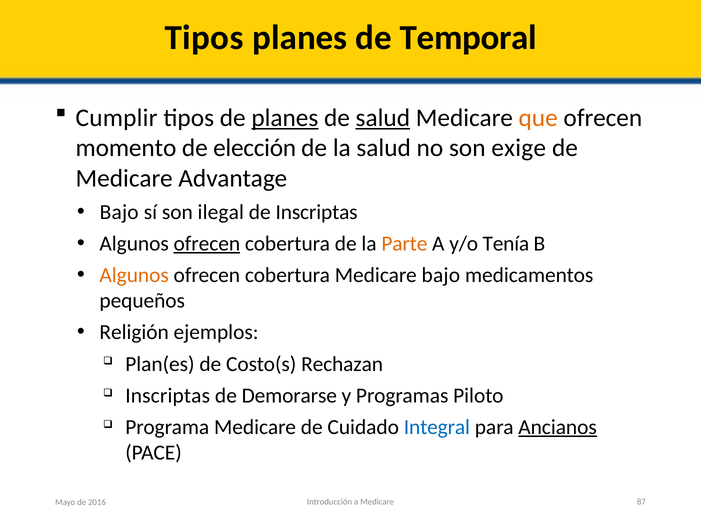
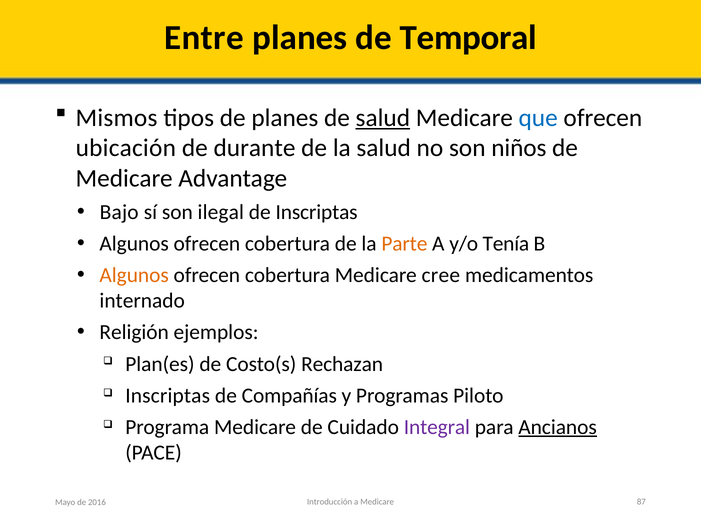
Tipos: Tipos -> Entre (204, 38)
Cumplir: Cumplir -> Mismos (117, 118)
planes underline: present -> none (285, 118)
que colour: orange -> blue (538, 118)
momento: momento -> ubicación (126, 148)
elección: elección -> durante (255, 148)
exige: exige -> niños (519, 148)
ofrecen underline: present -> none (207, 243)
Medicare bajo: bajo -> cree (441, 275)
pequeños: pequeños -> internado (142, 301)
Demorarse: Demorarse -> Compañías (289, 395)
Integral colour: blue -> purple (437, 427)
